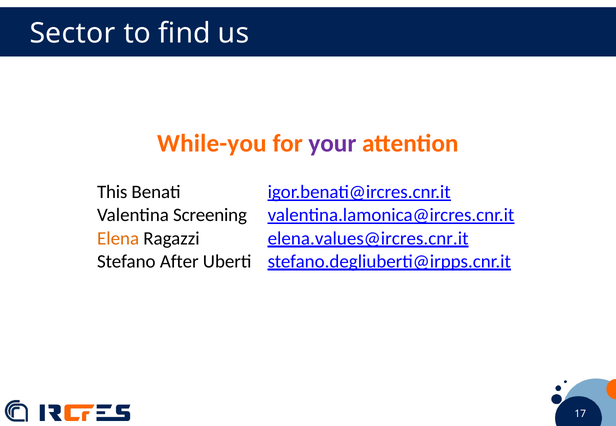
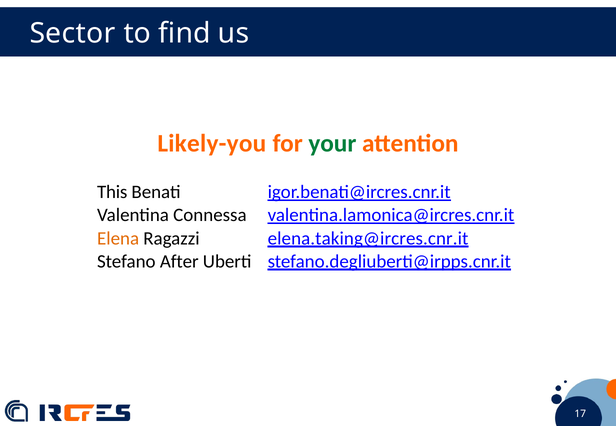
While-you: While-you -> Likely-you (212, 143)
your colour: purple -> green (332, 143)
Screening: Screening -> Connessa (210, 215)
elena.values@ircres.cnr.it: elena.values@ircres.cnr.it -> elena.taking@ircres.cnr.it (368, 239)
